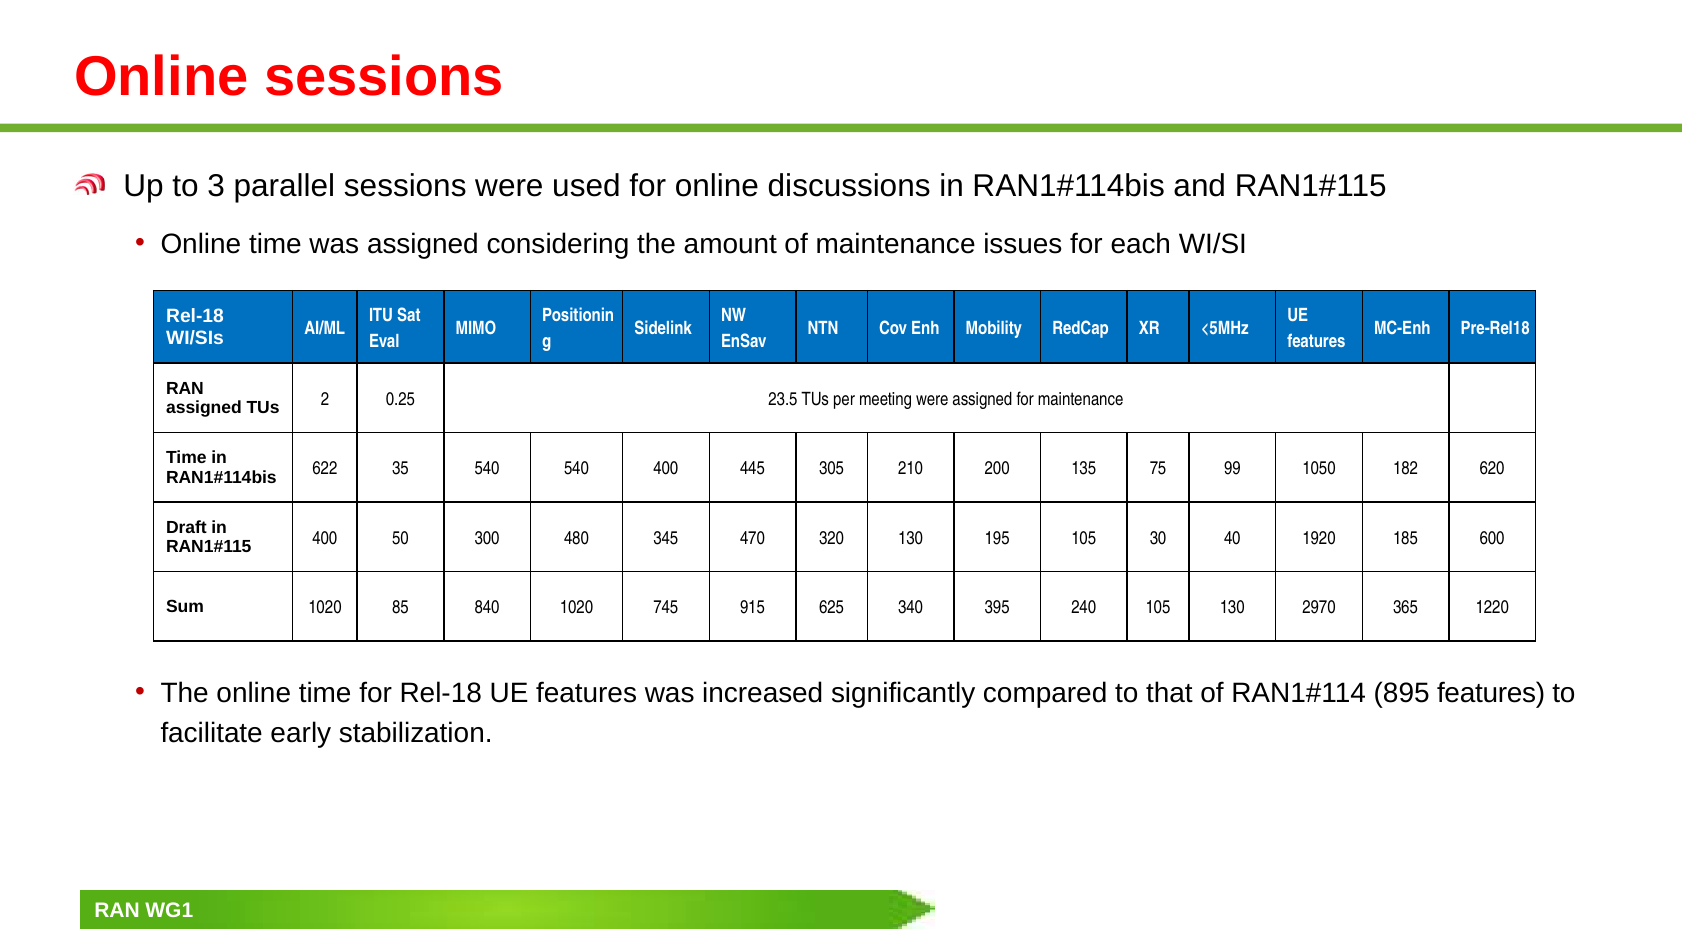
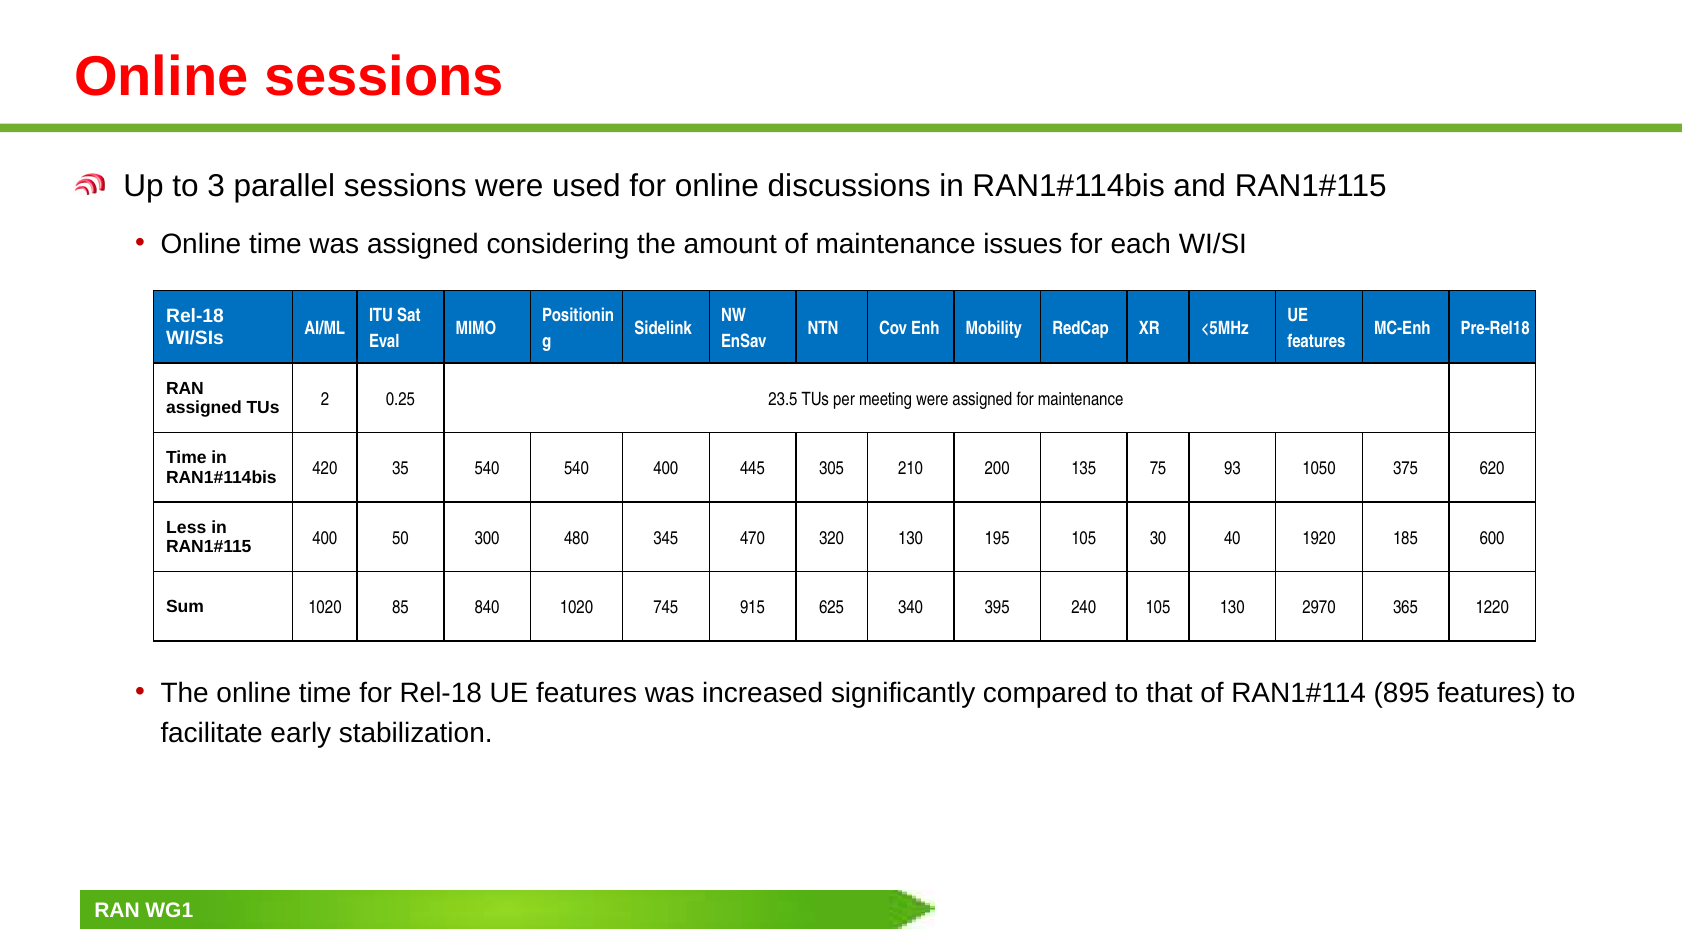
622: 622 -> 420 (325, 469)
99: 99 -> 93 (1232, 469)
182: 182 -> 375 (1406, 469)
Draft: Draft -> Less (186, 527)
